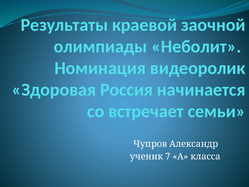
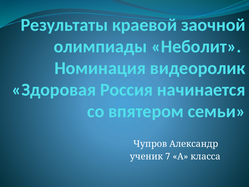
встречает: встречает -> впятером (146, 111)
